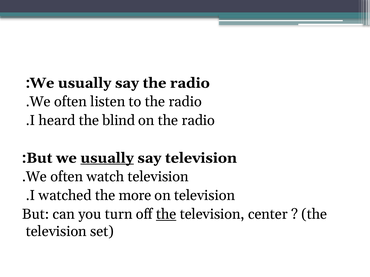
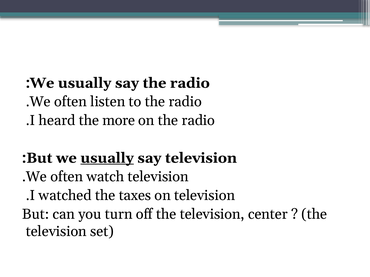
blind: blind -> more (119, 121)
more: more -> taxes (135, 196)
the underline: present -> none (166, 215)
